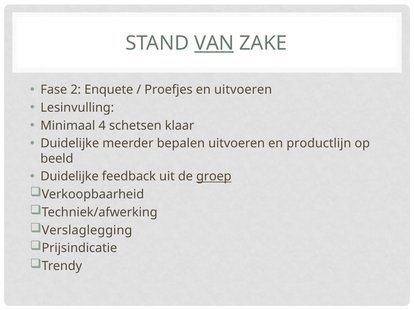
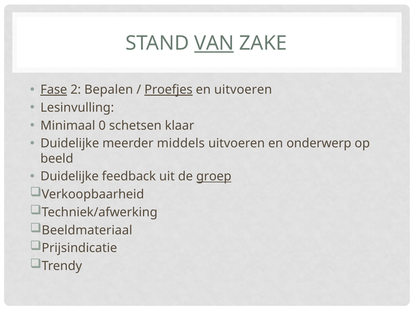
Fase underline: none -> present (54, 90)
Enquete: Enquete -> Bepalen (109, 90)
Proefjes underline: none -> present (168, 90)
4: 4 -> 0 (102, 126)
bepalen: bepalen -> middels (181, 144)
productlijn: productlijn -> onderwerp (319, 144)
Verslaglegging: Verslaglegging -> Beeldmateriaal (87, 231)
